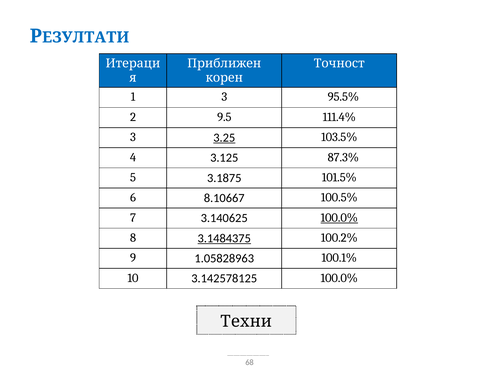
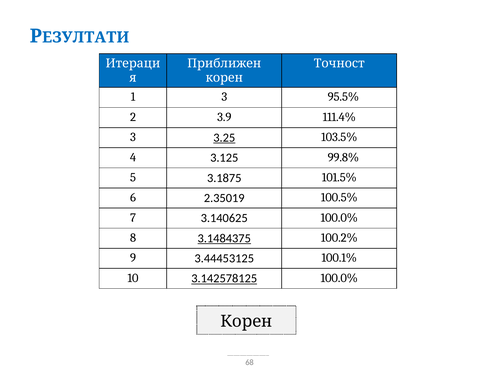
9.5: 9.5 -> 3.9 (224, 117)
87.3%: 87.3% -> 99.8% (343, 157)
8.10667: 8.10667 -> 2.35019 (224, 198)
100.0% underline: present -> none (339, 218)
1.05828963: 1.05828963 -> 3.44453125 (224, 258)
3.142578125 underline: none -> present (224, 279)
Техни: Техни -> Корен (246, 321)
